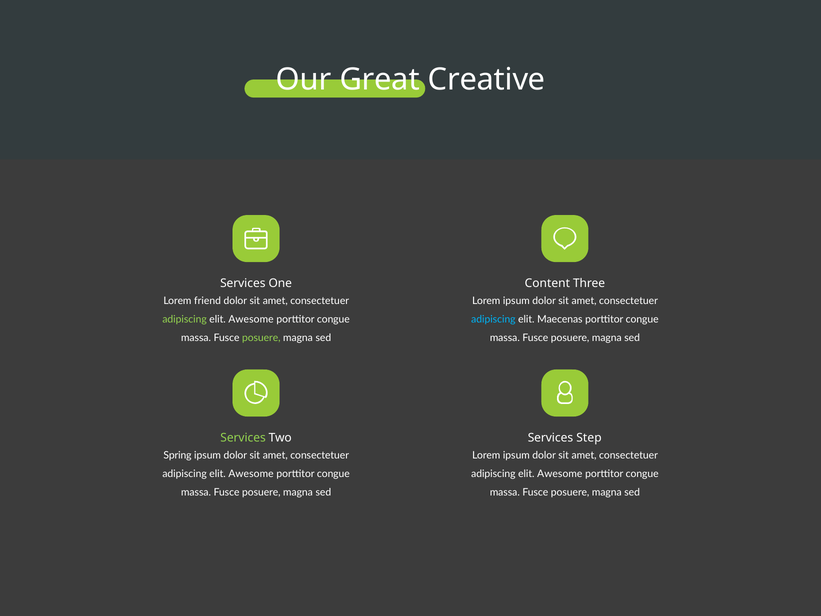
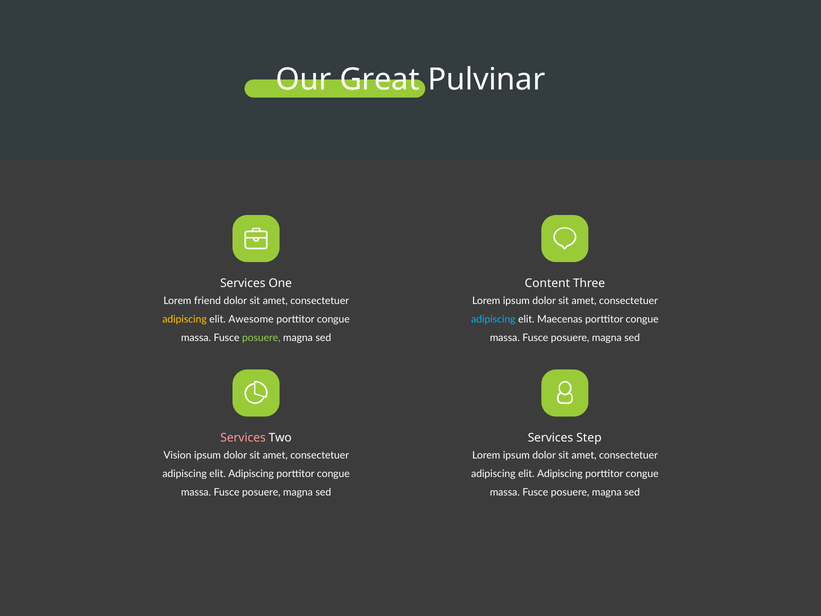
Creative: Creative -> Pulvinar (487, 80)
adipiscing colour: light green -> yellow (185, 319)
Services colour: light green -> pink (243, 438)
Spring: Spring -> Vision (177, 455)
Awesome: Awesome -> Adipiscing (251, 474)
Awesome: Awesome -> Adipiscing (560, 474)
